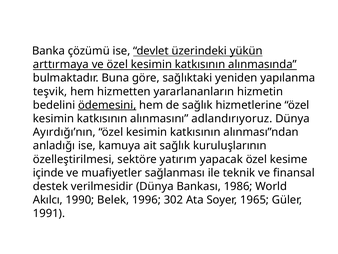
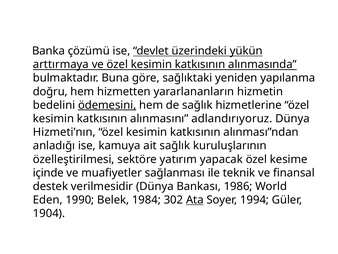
teşvik: teşvik -> doğru (50, 91)
Ayırdığı’nın: Ayırdığı’nın -> Hizmeti’nın (64, 132)
Akılcı: Akılcı -> Eden (48, 200)
1996: 1996 -> 1984 (146, 200)
Ata underline: none -> present (195, 200)
1965: 1965 -> 1994 (255, 200)
1991: 1991 -> 1904 (49, 213)
